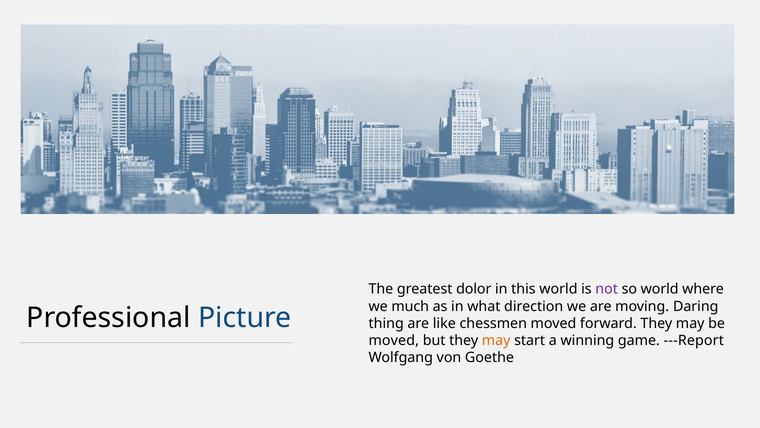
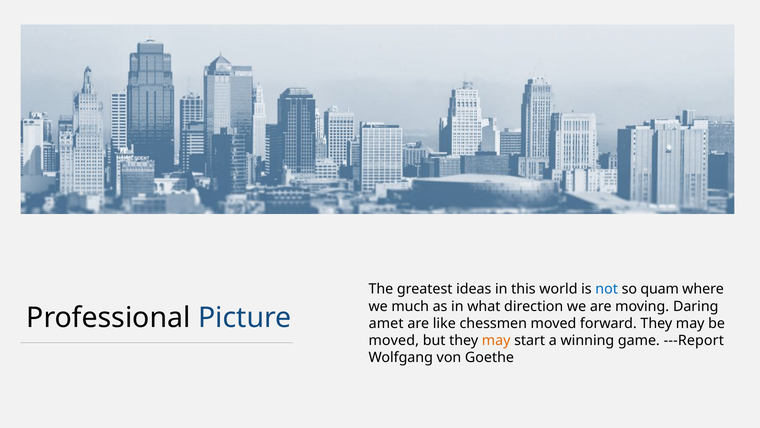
dolor: dolor -> ideas (474, 289)
not colour: purple -> blue (607, 289)
so world: world -> quam (660, 289)
thing: thing -> amet (386, 323)
